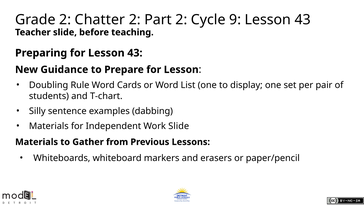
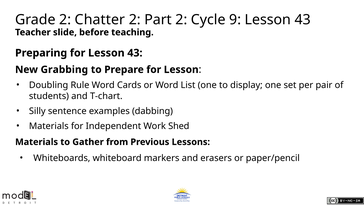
Guidance: Guidance -> Grabbing (64, 70)
Work Slide: Slide -> Shed (179, 126)
